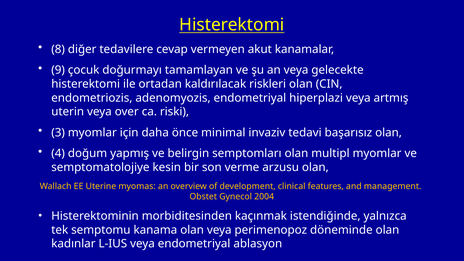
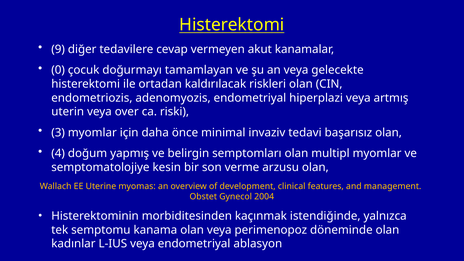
8: 8 -> 9 (58, 49)
9: 9 -> 0 (58, 70)
